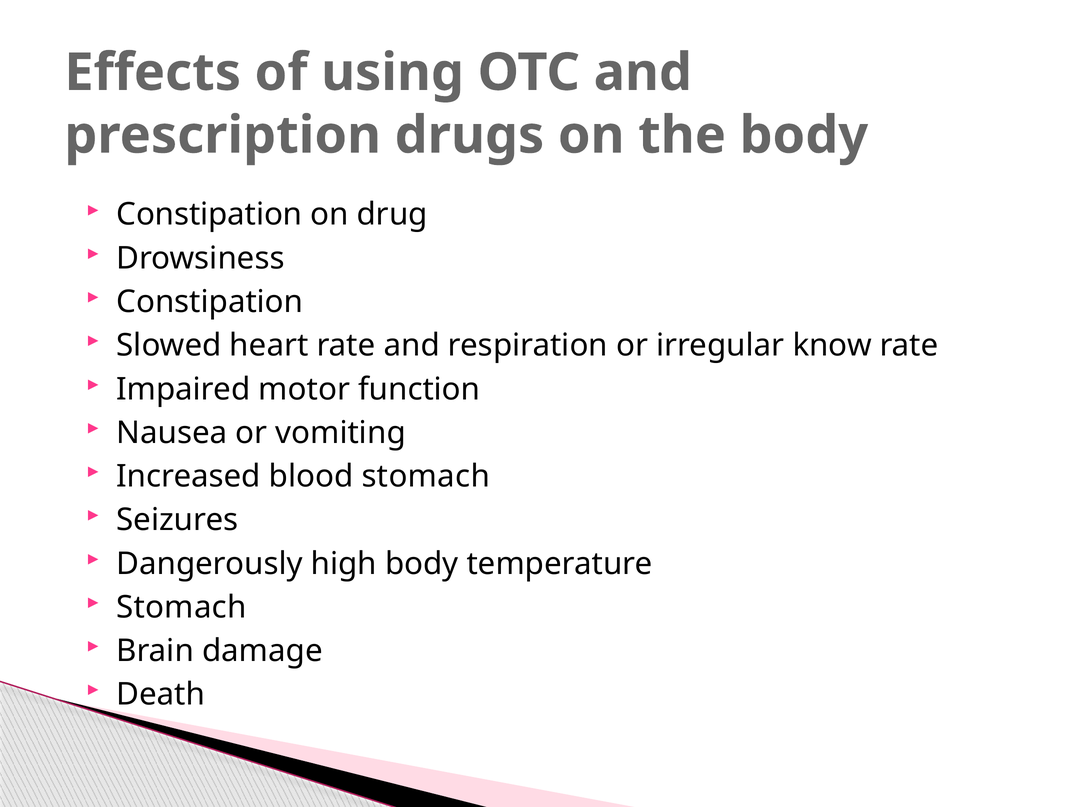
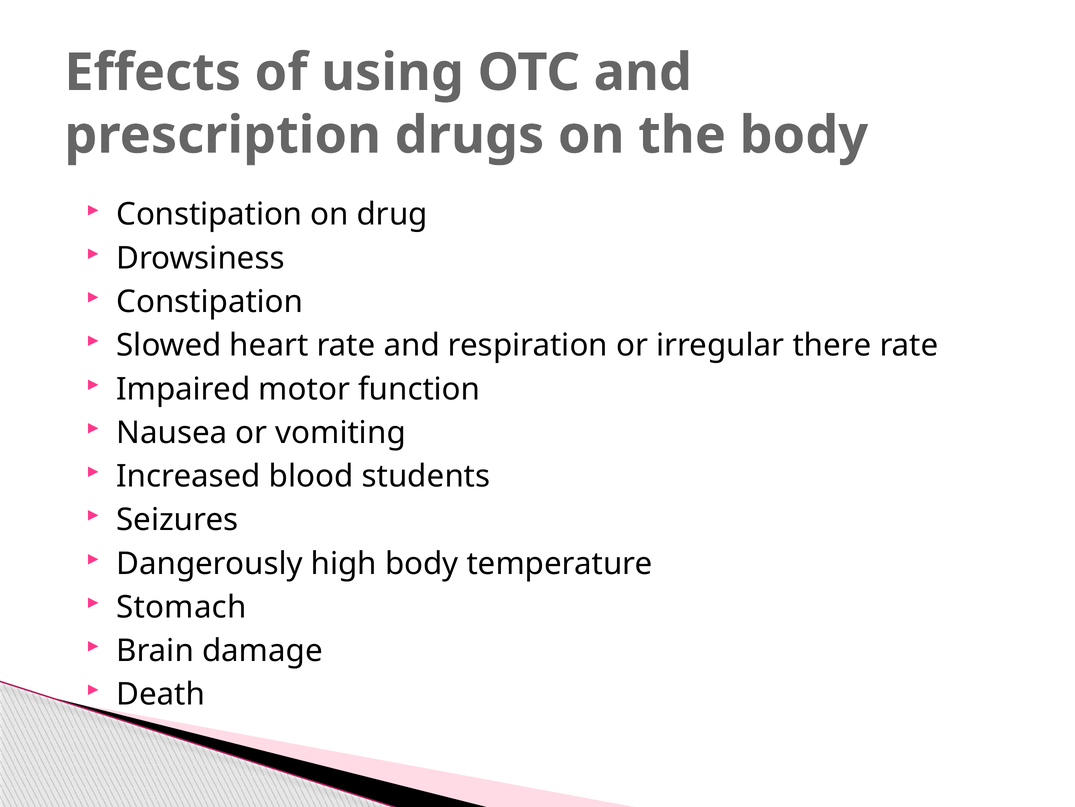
know: know -> there (832, 345)
blood stomach: stomach -> students (426, 476)
